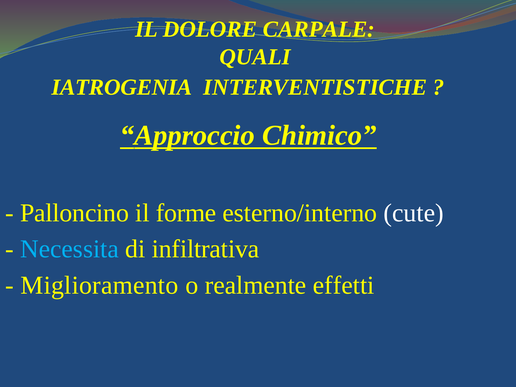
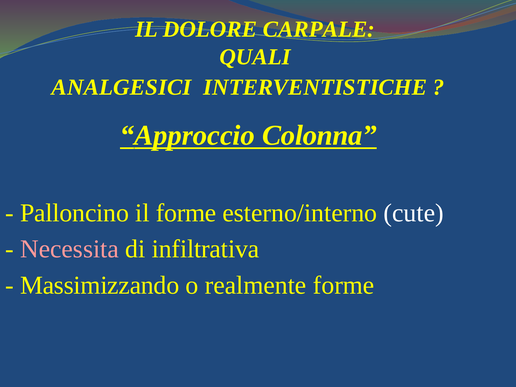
IATROGENIA: IATROGENIA -> ANALGESICI (122, 87)
Chimico: Chimico -> Colonna (319, 135)
Necessita colour: light blue -> pink (69, 249)
Miglioramento: Miglioramento -> Massimizzando (100, 285)
realmente effetti: effetti -> forme (344, 285)
